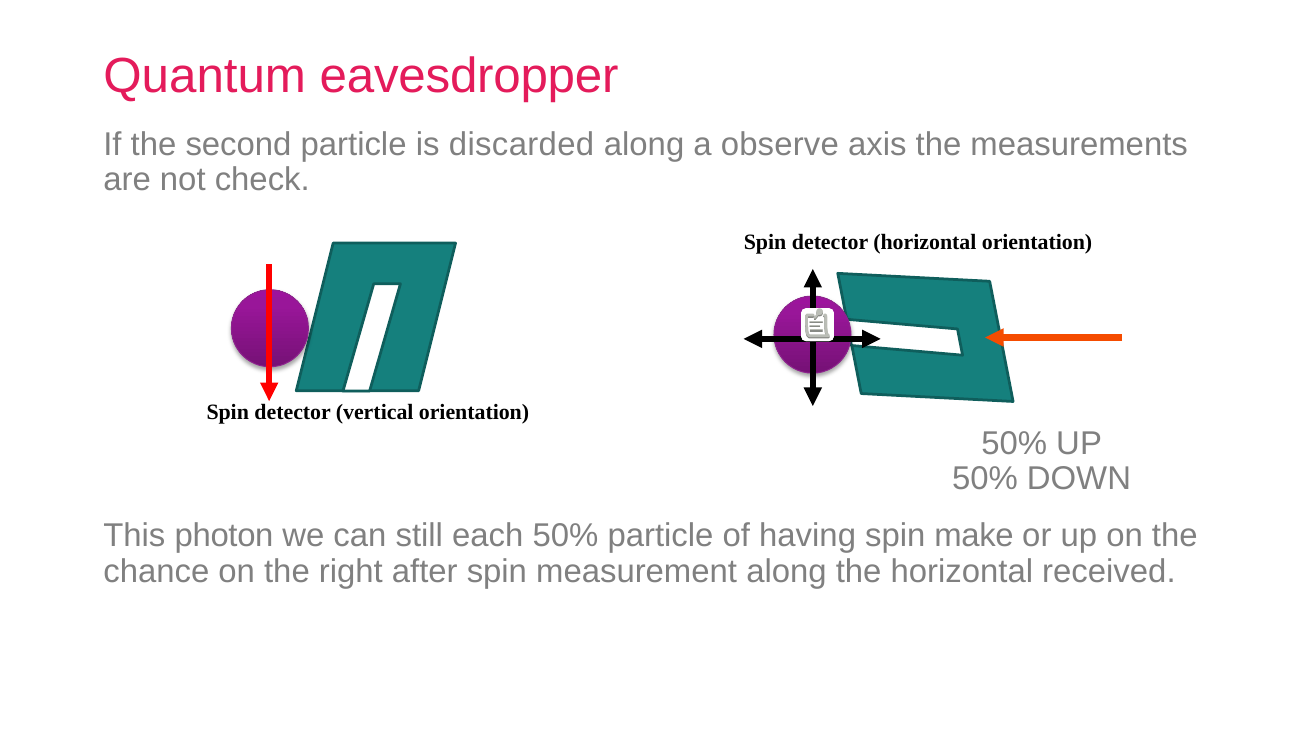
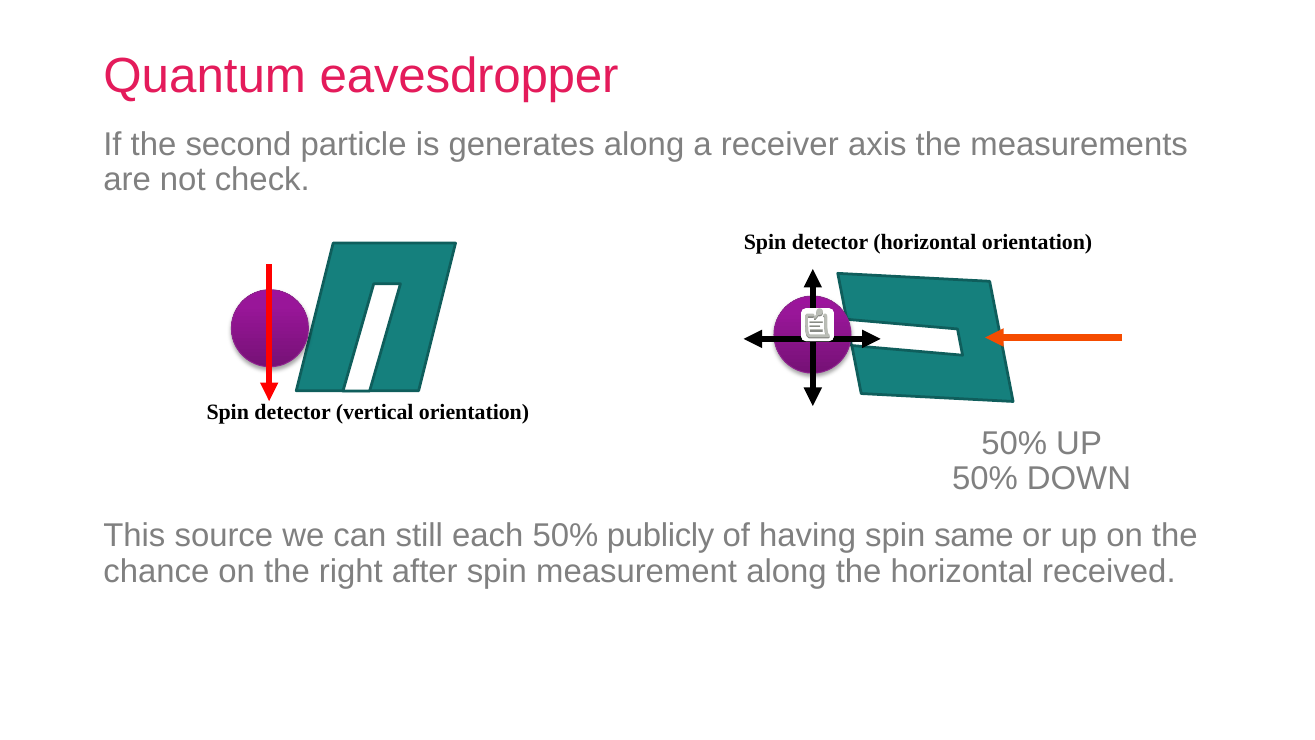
discarded: discarded -> generates (522, 144)
observe: observe -> receiver (780, 144)
photon: photon -> source (224, 536)
50% particle: particle -> publicly (661, 536)
make: make -> same (974, 536)
